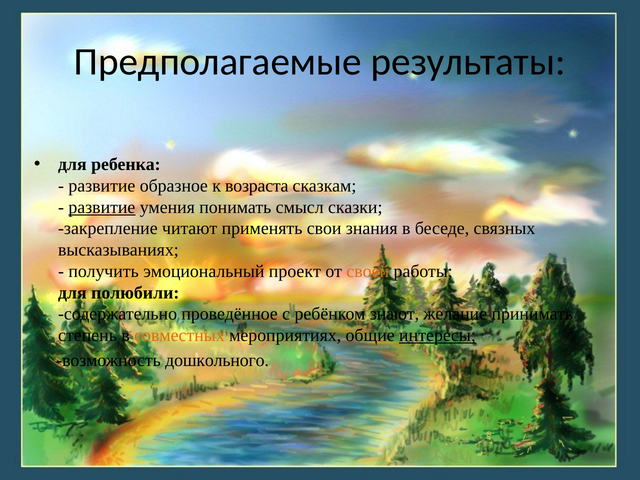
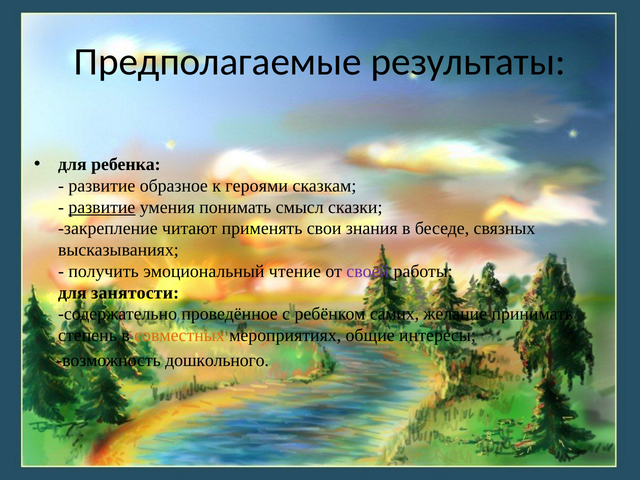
возраста: возраста -> героями (257, 186)
проект: проект -> чтение (295, 271)
своей colour: orange -> purple (368, 271)
полюбили: полюбили -> занятости (135, 293)
знают: знают -> самих (394, 314)
интересы underline: present -> none (437, 335)
